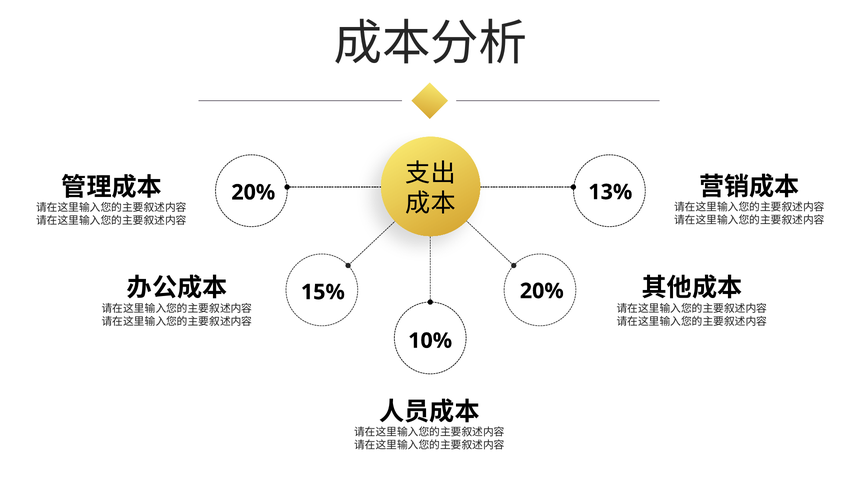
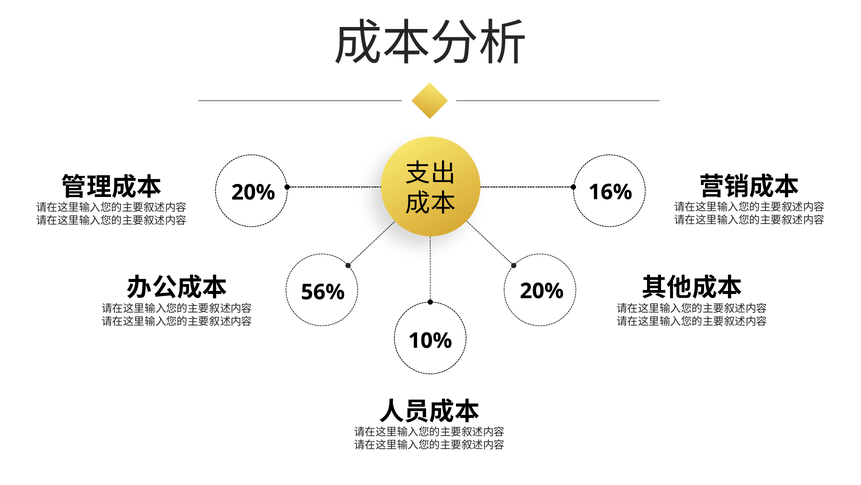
13%: 13% -> 16% (610, 192)
15%: 15% -> 56% (323, 292)
